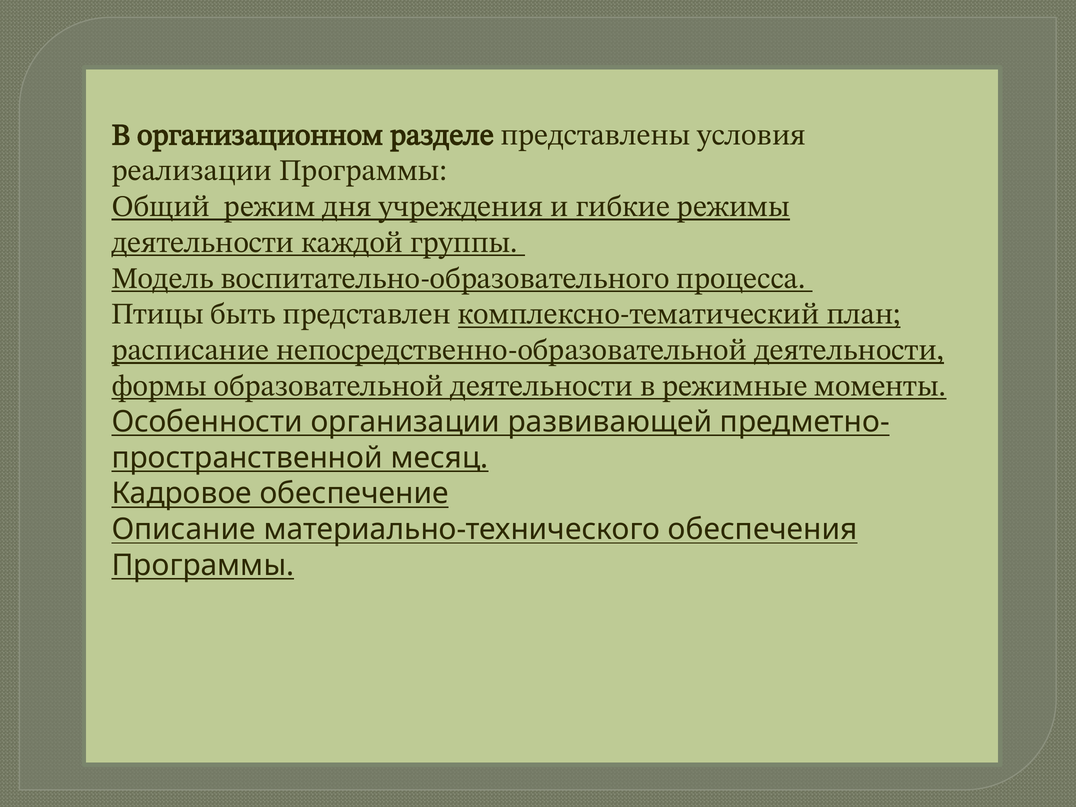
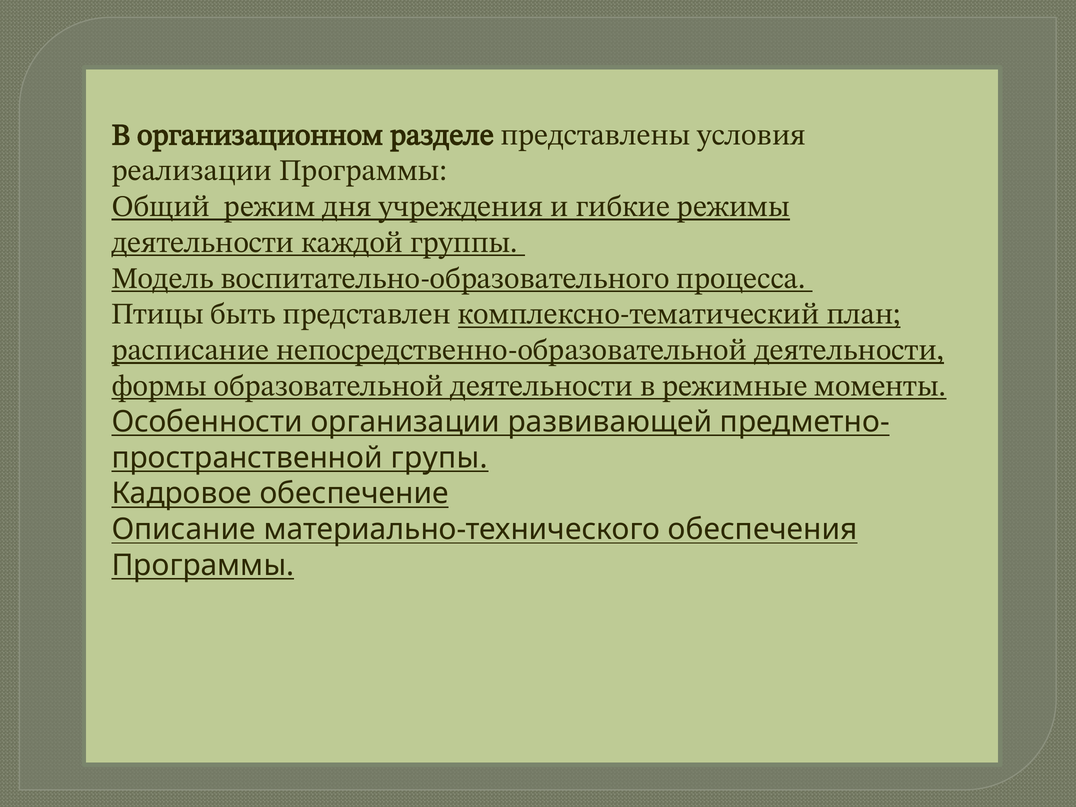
месяц: месяц -> групы (439, 458)
